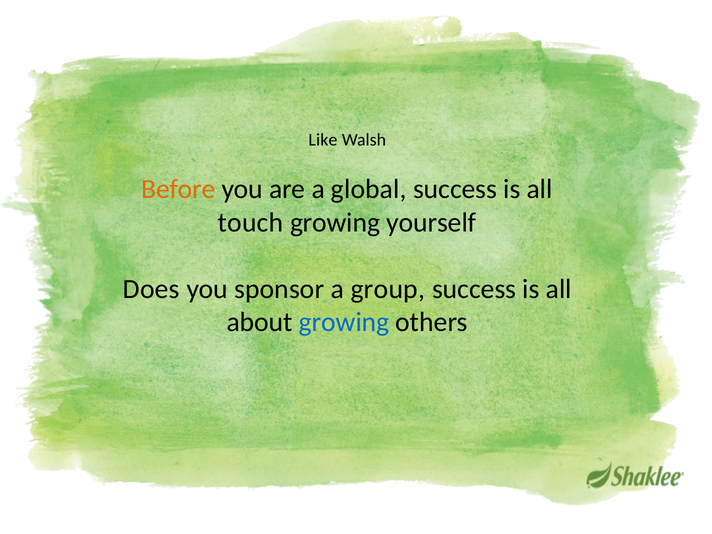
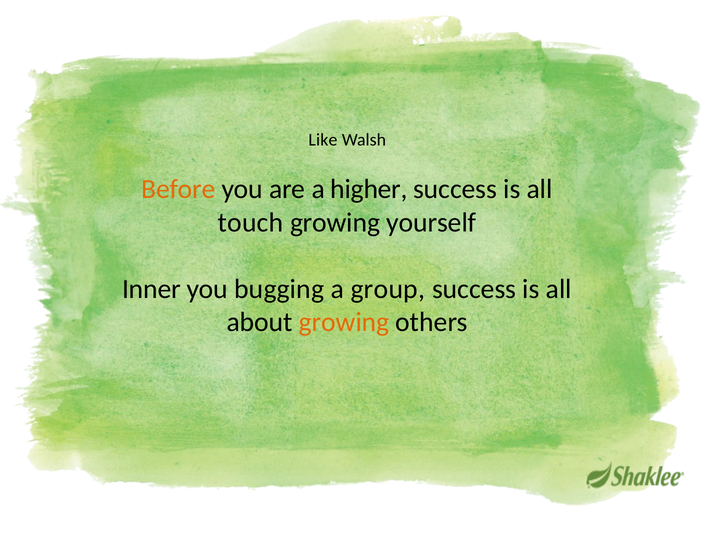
global: global -> higher (369, 189)
Does: Does -> Inner (151, 289)
sponsor: sponsor -> bugging (279, 289)
growing colour: blue -> orange (344, 322)
